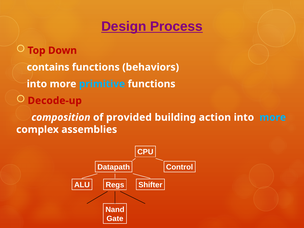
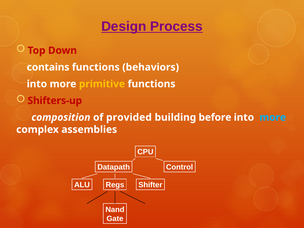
primitive colour: light blue -> yellow (102, 84)
Decode-up: Decode-up -> Shifters-up (55, 101)
action: action -> before (215, 117)
